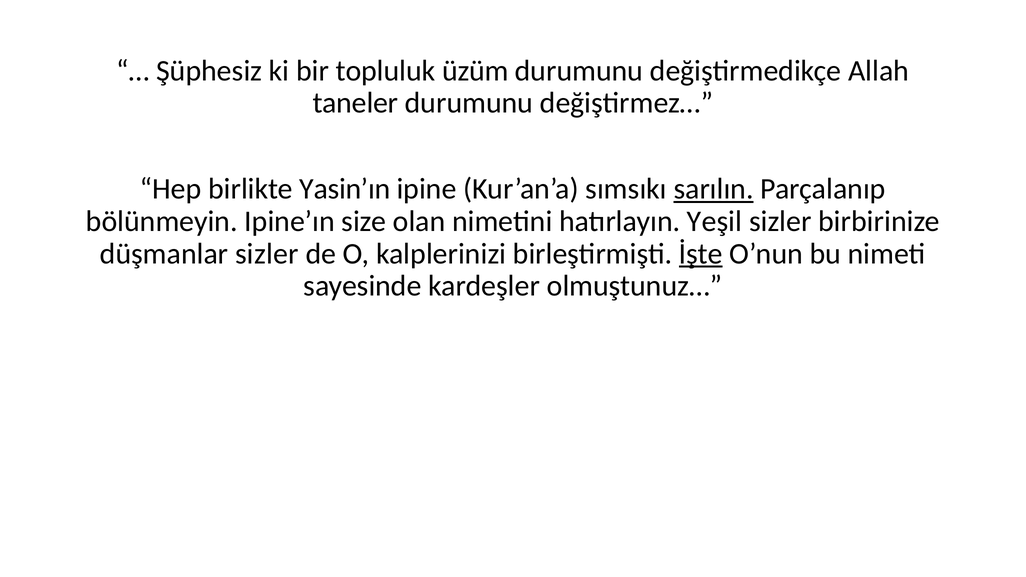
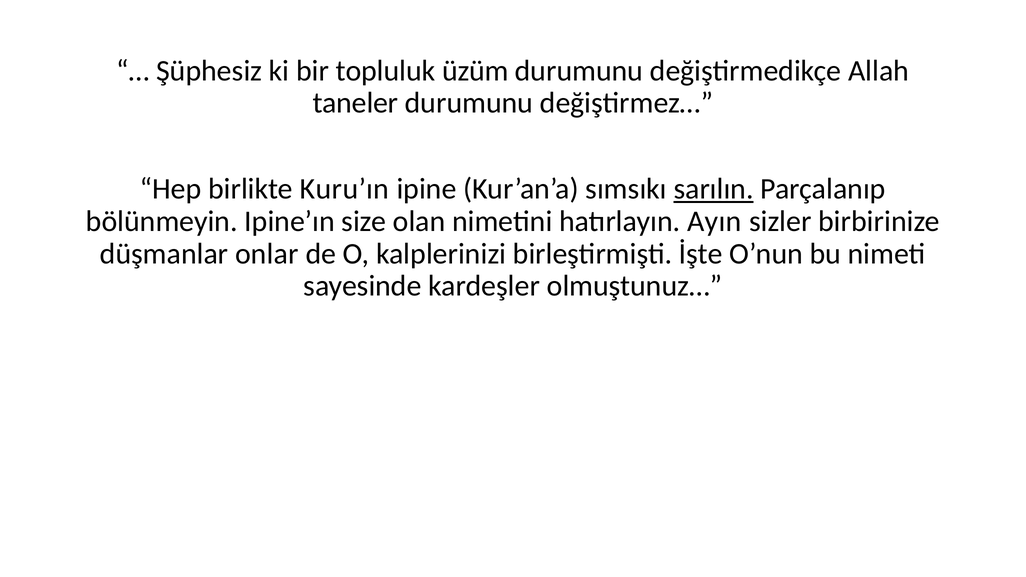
Yasin’ın: Yasin’ın -> Kuru’ın (345, 189)
Yeşil: Yeşil -> Ayın (715, 221)
düşmanlar sizler: sizler -> onlar (267, 254)
İşte underline: present -> none (701, 254)
